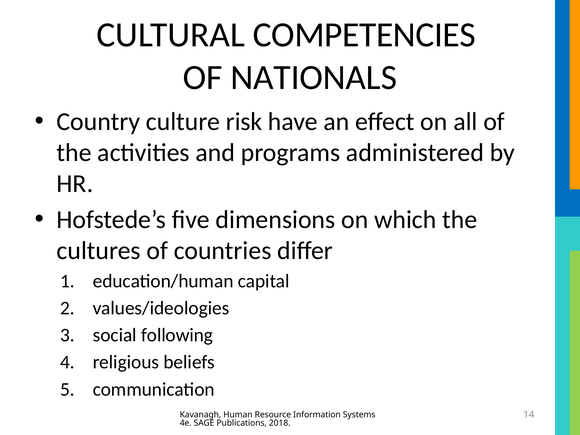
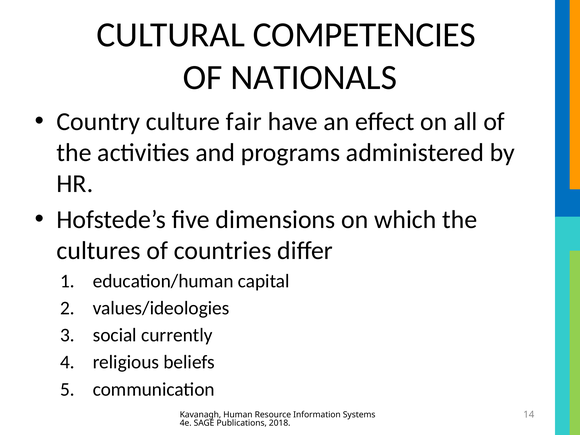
risk: risk -> fair (244, 122)
following: following -> currently (177, 335)
